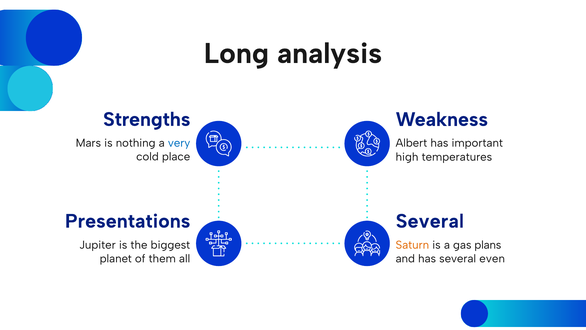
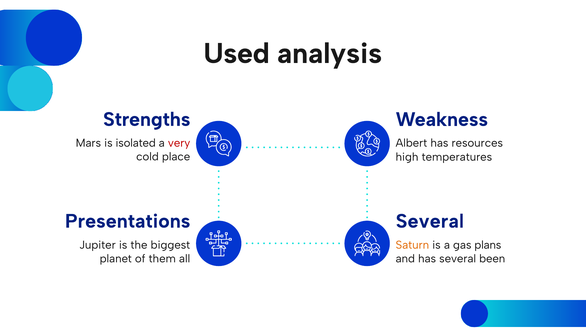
Long: Long -> Used (237, 53)
nothing: nothing -> isolated (136, 143)
very colour: blue -> red (179, 143)
important: important -> resources (477, 143)
even: even -> been (492, 258)
